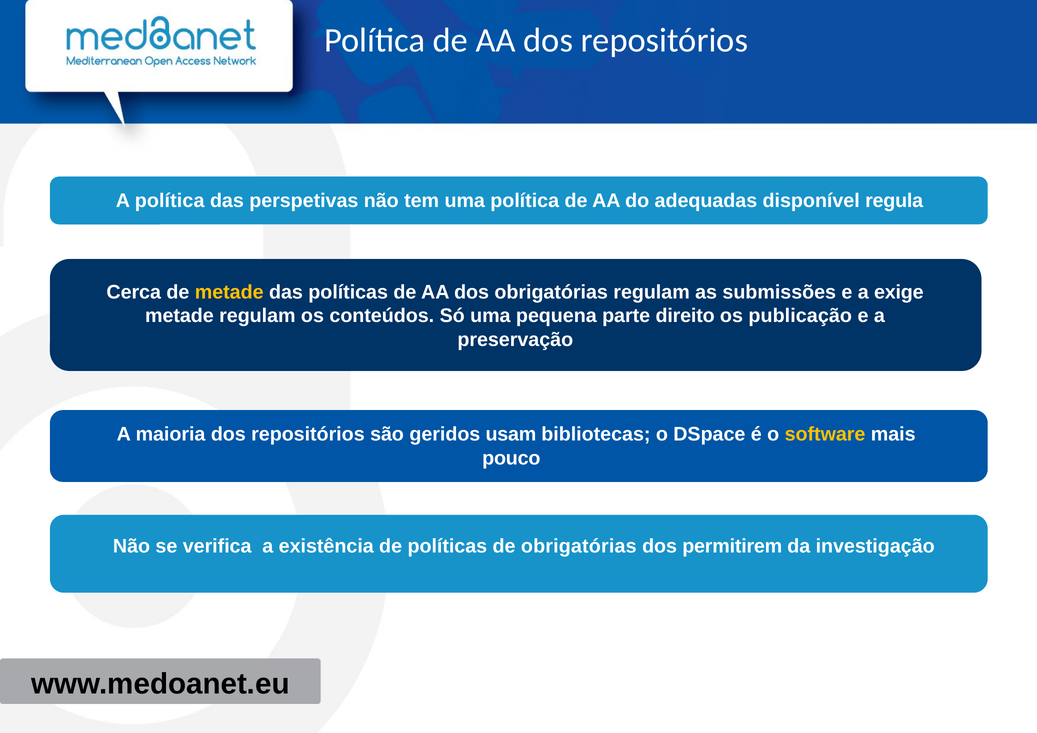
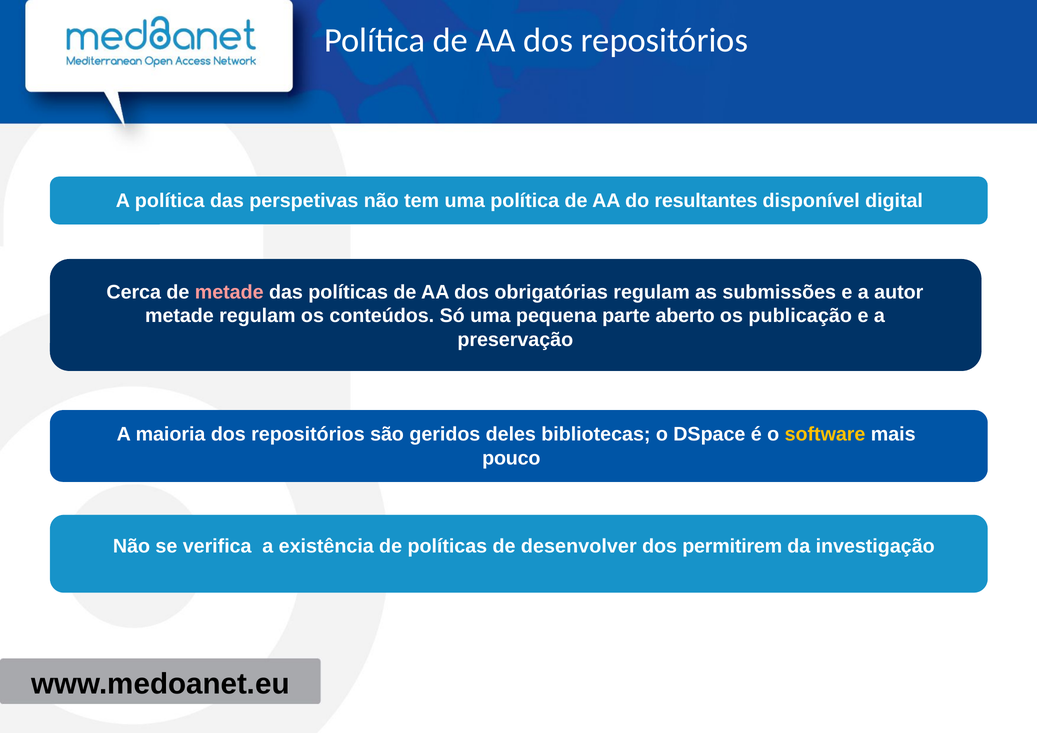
adequadas: adequadas -> resultantes (706, 201)
regula: regula -> digital (894, 201)
metade colour: yellow -> pink (229, 292)
exige: exige -> autor (899, 292)
direito: direito -> aberto (685, 316)
usam: usam -> deles (511, 435)
de obrigatórias: obrigatórias -> desenvolver (579, 546)
